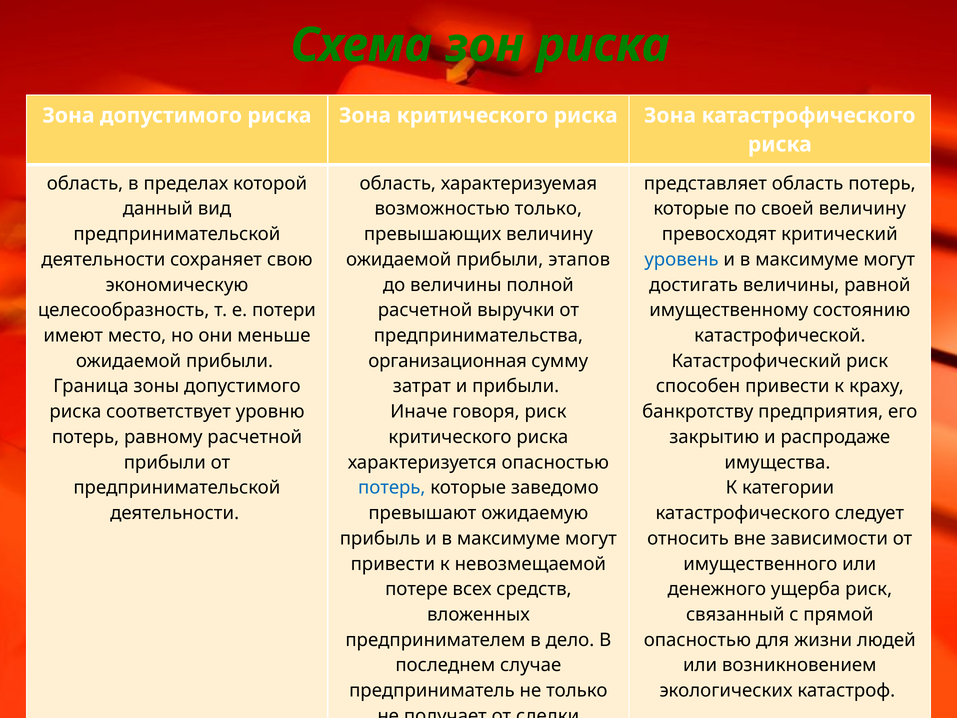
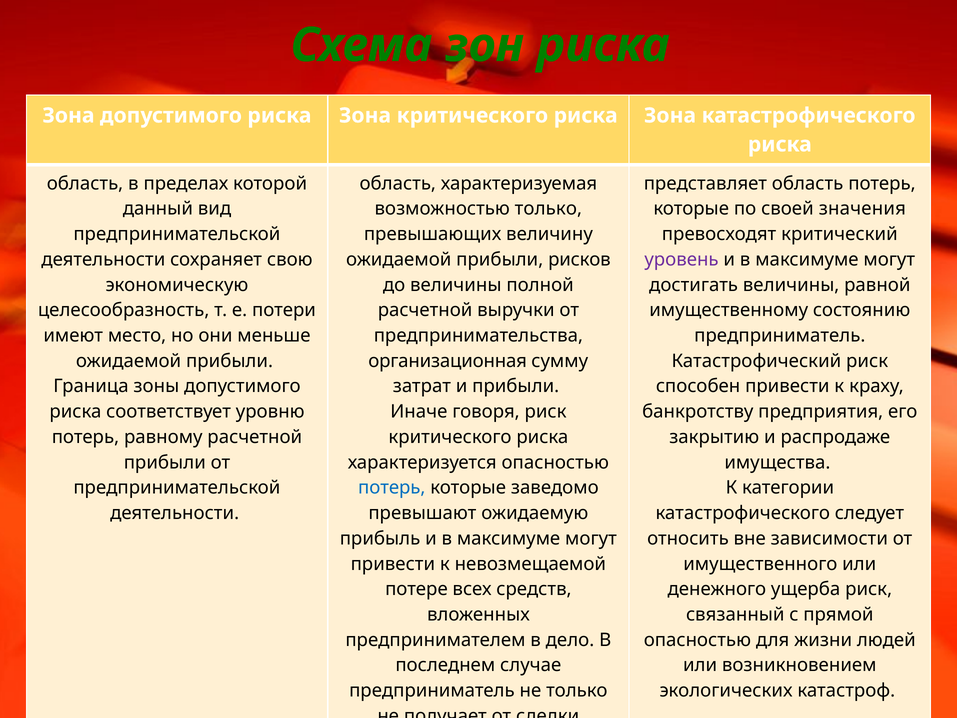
своей величину: величину -> значения (862, 209)
этапов: этапов -> рисков (579, 259)
уровень colour: blue -> purple (682, 259)
катастрофической: катастрофической -> предприниматель (780, 335)
